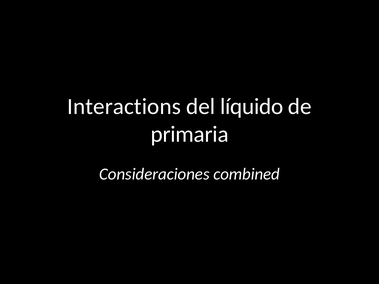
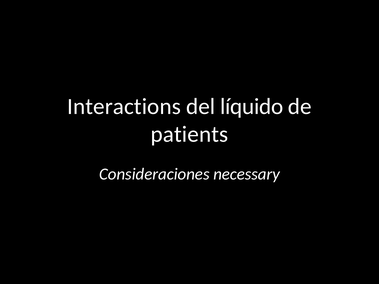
primaria: primaria -> patients (189, 134)
combined: combined -> necessary (247, 174)
